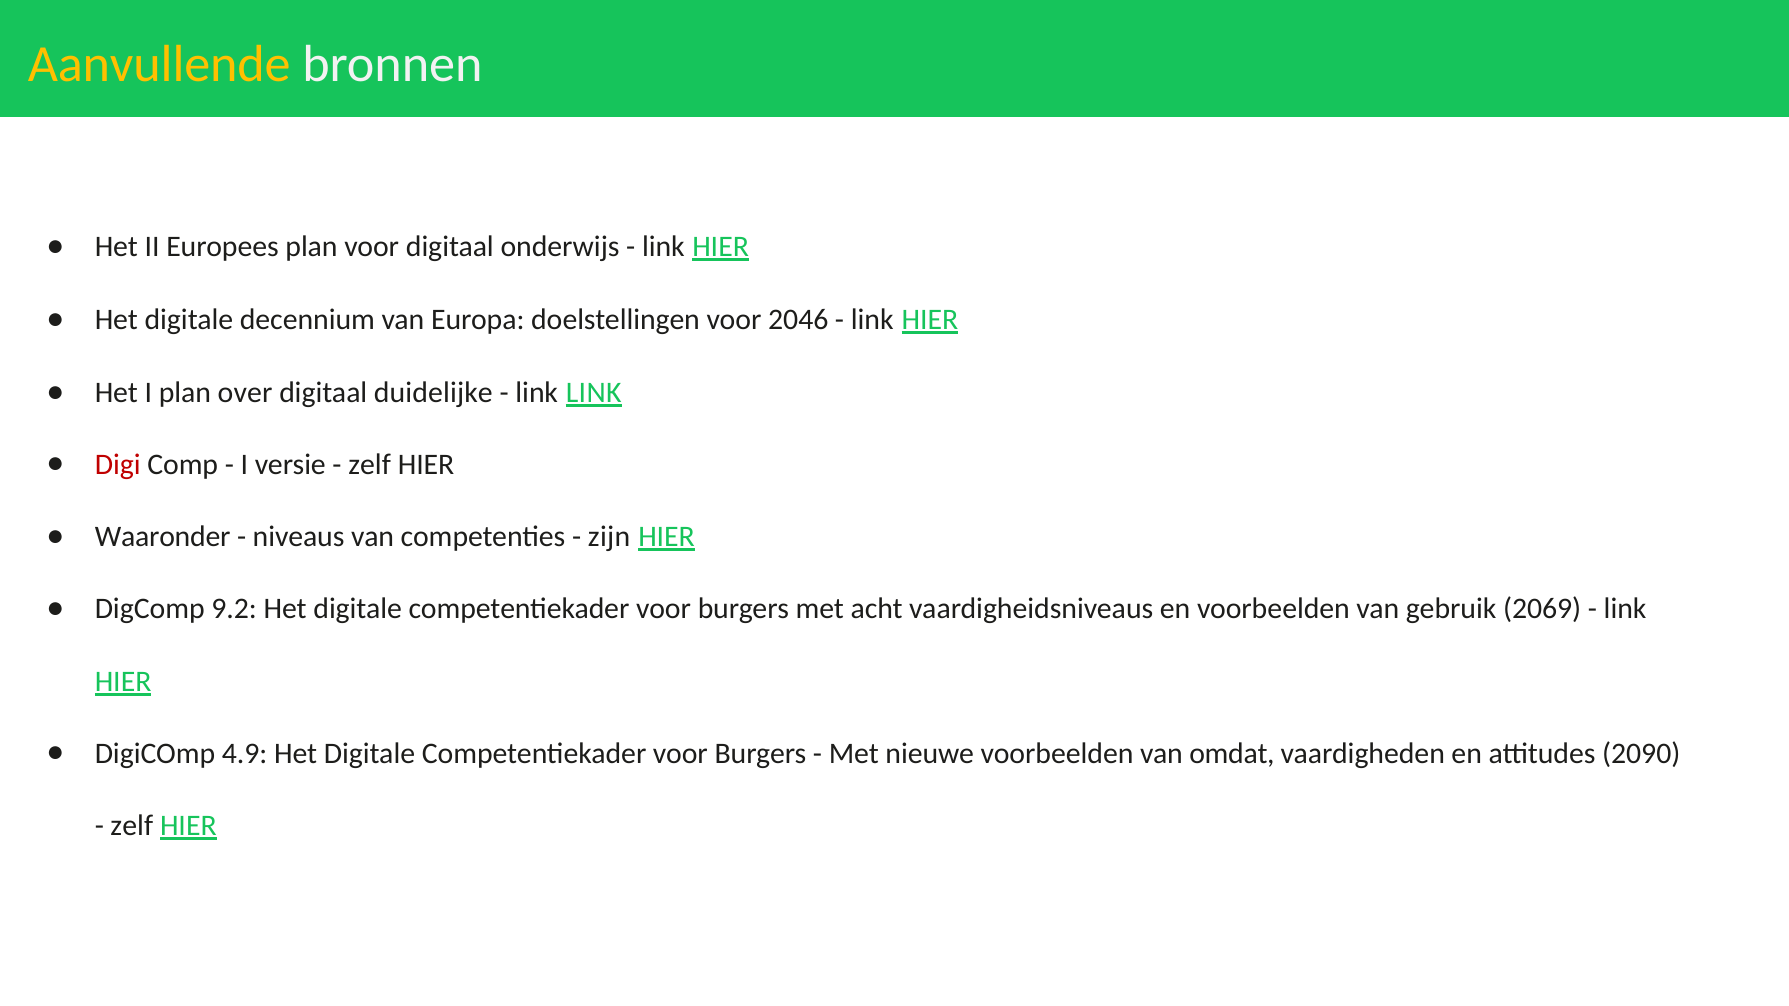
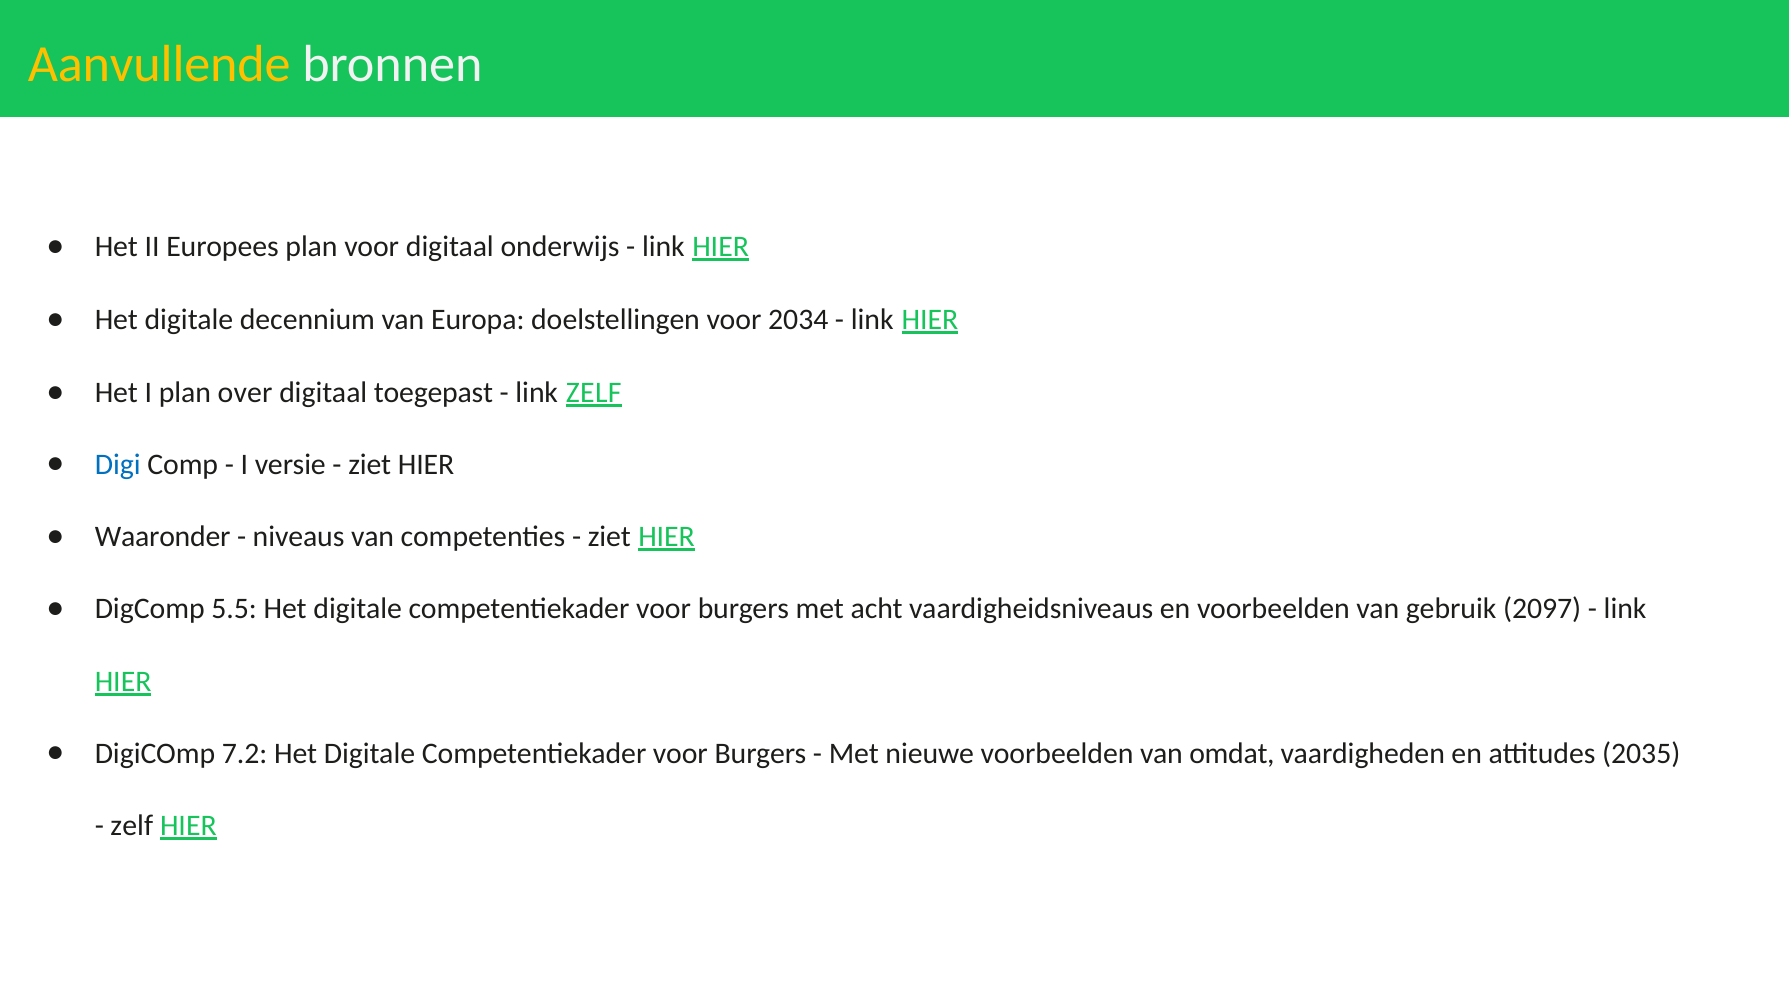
2046: 2046 -> 2034 (798, 320)
duidelijke: duidelijke -> toegepast (434, 393)
link LINK: LINK -> ZELF (594, 393)
Digi colour: red -> blue (118, 465)
zelf: zelf -> ziet (370, 465)
zijn: zijn -> ziet (609, 537)
9.2: 9.2 -> 5.5 (234, 609)
2069: 2069 -> 2097 (1542, 609)
4.9: 4.9 -> 7.2 (245, 754)
2090: 2090 -> 2035 (1641, 754)
